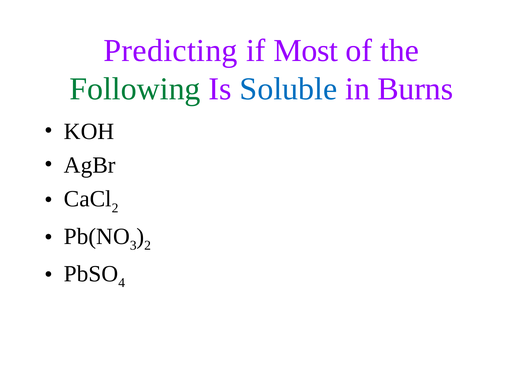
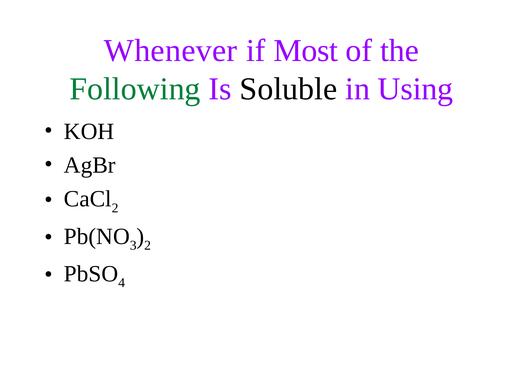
Predicting: Predicting -> Whenever (171, 51)
Soluble colour: blue -> black (288, 89)
Burns: Burns -> Using (415, 89)
